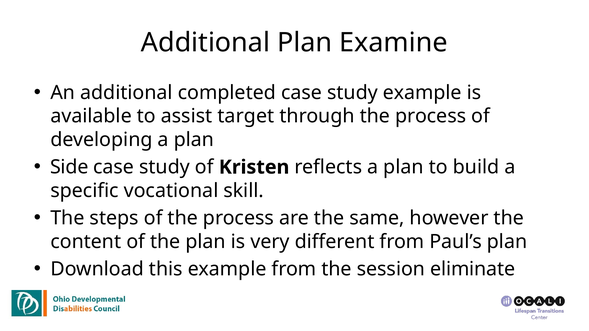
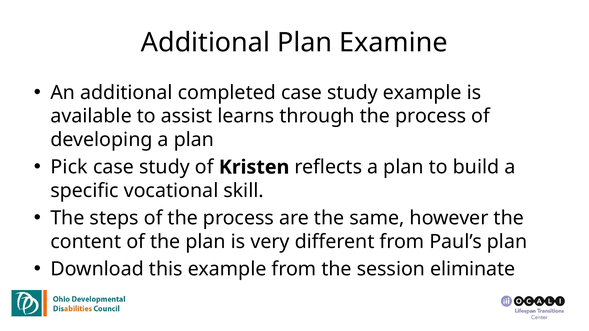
target: target -> learns (246, 116)
Side: Side -> Pick (69, 167)
